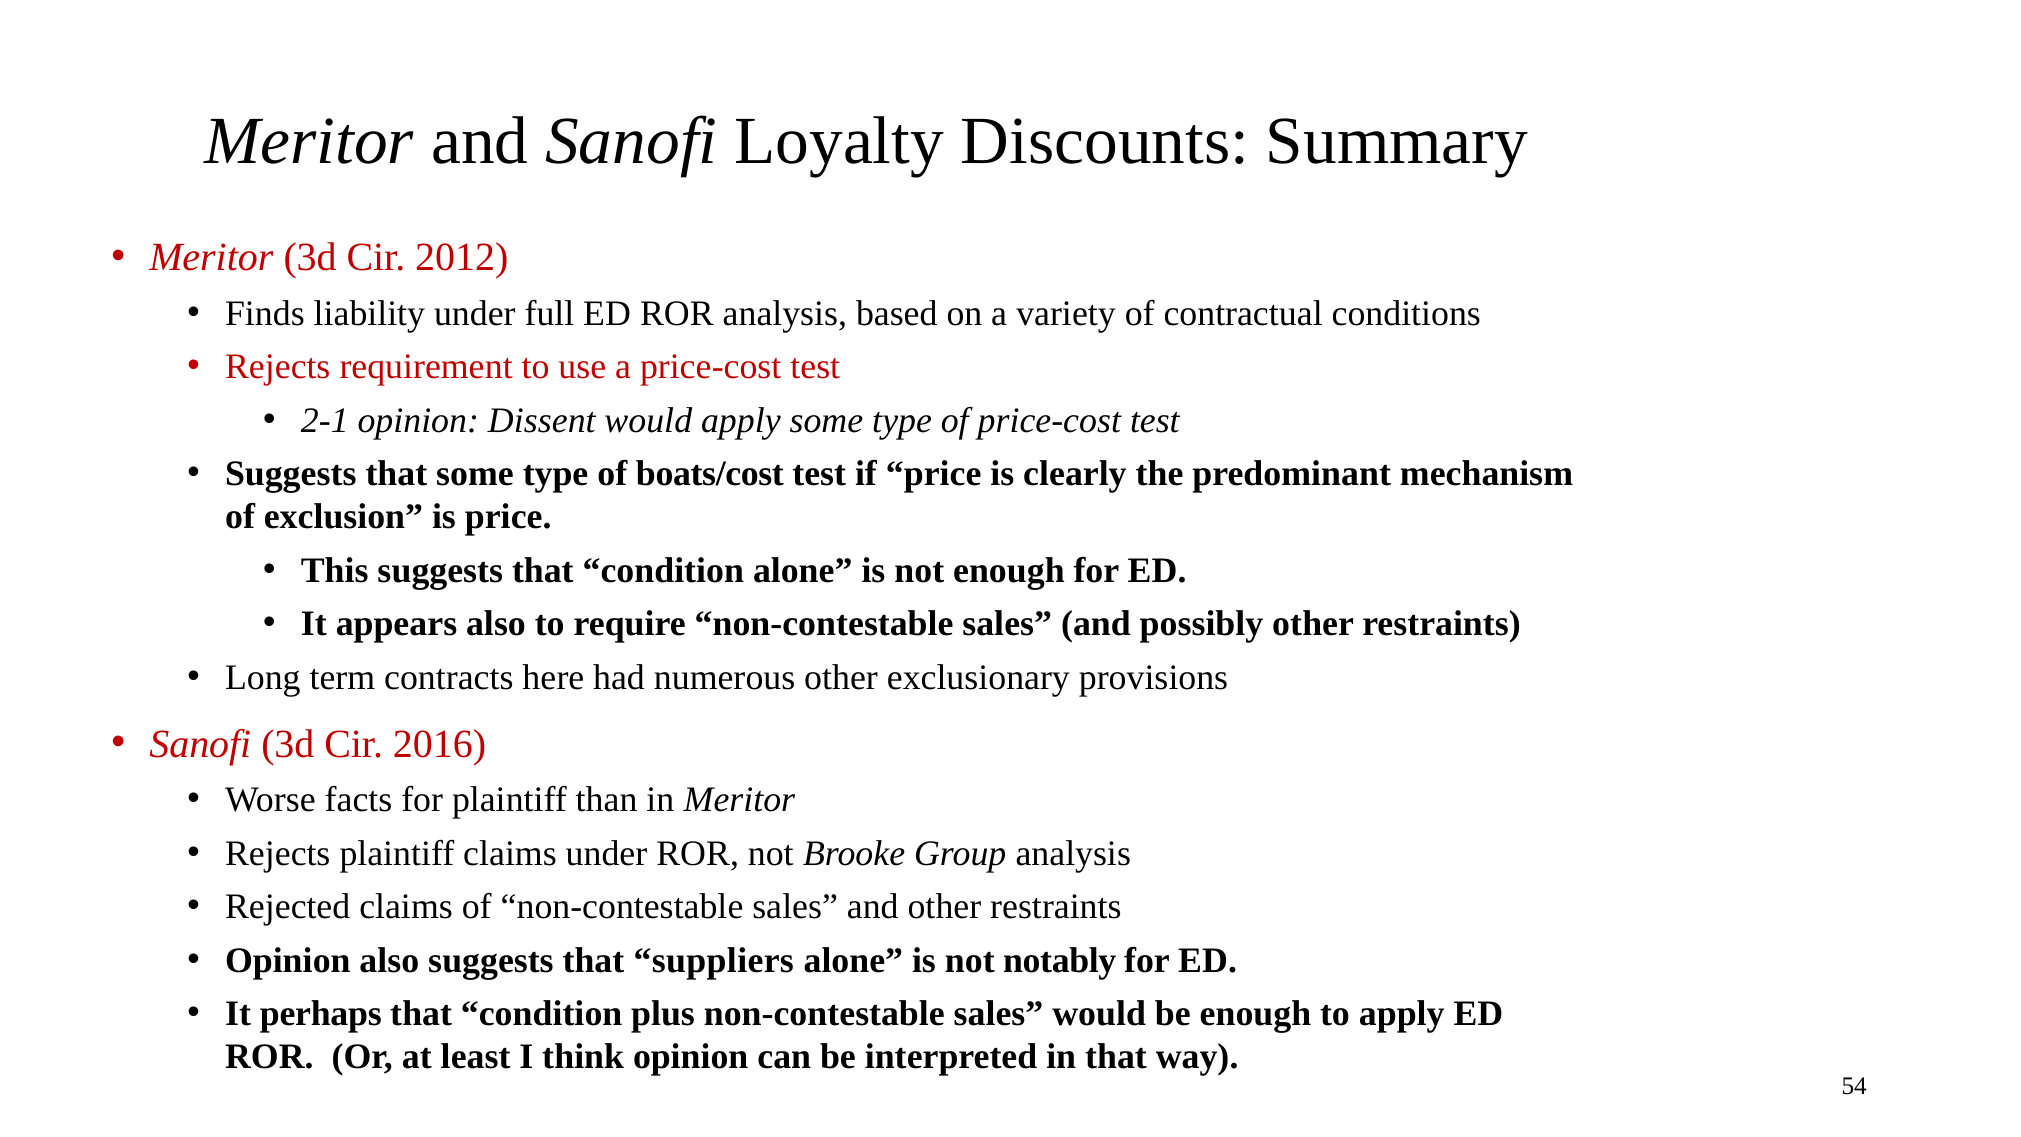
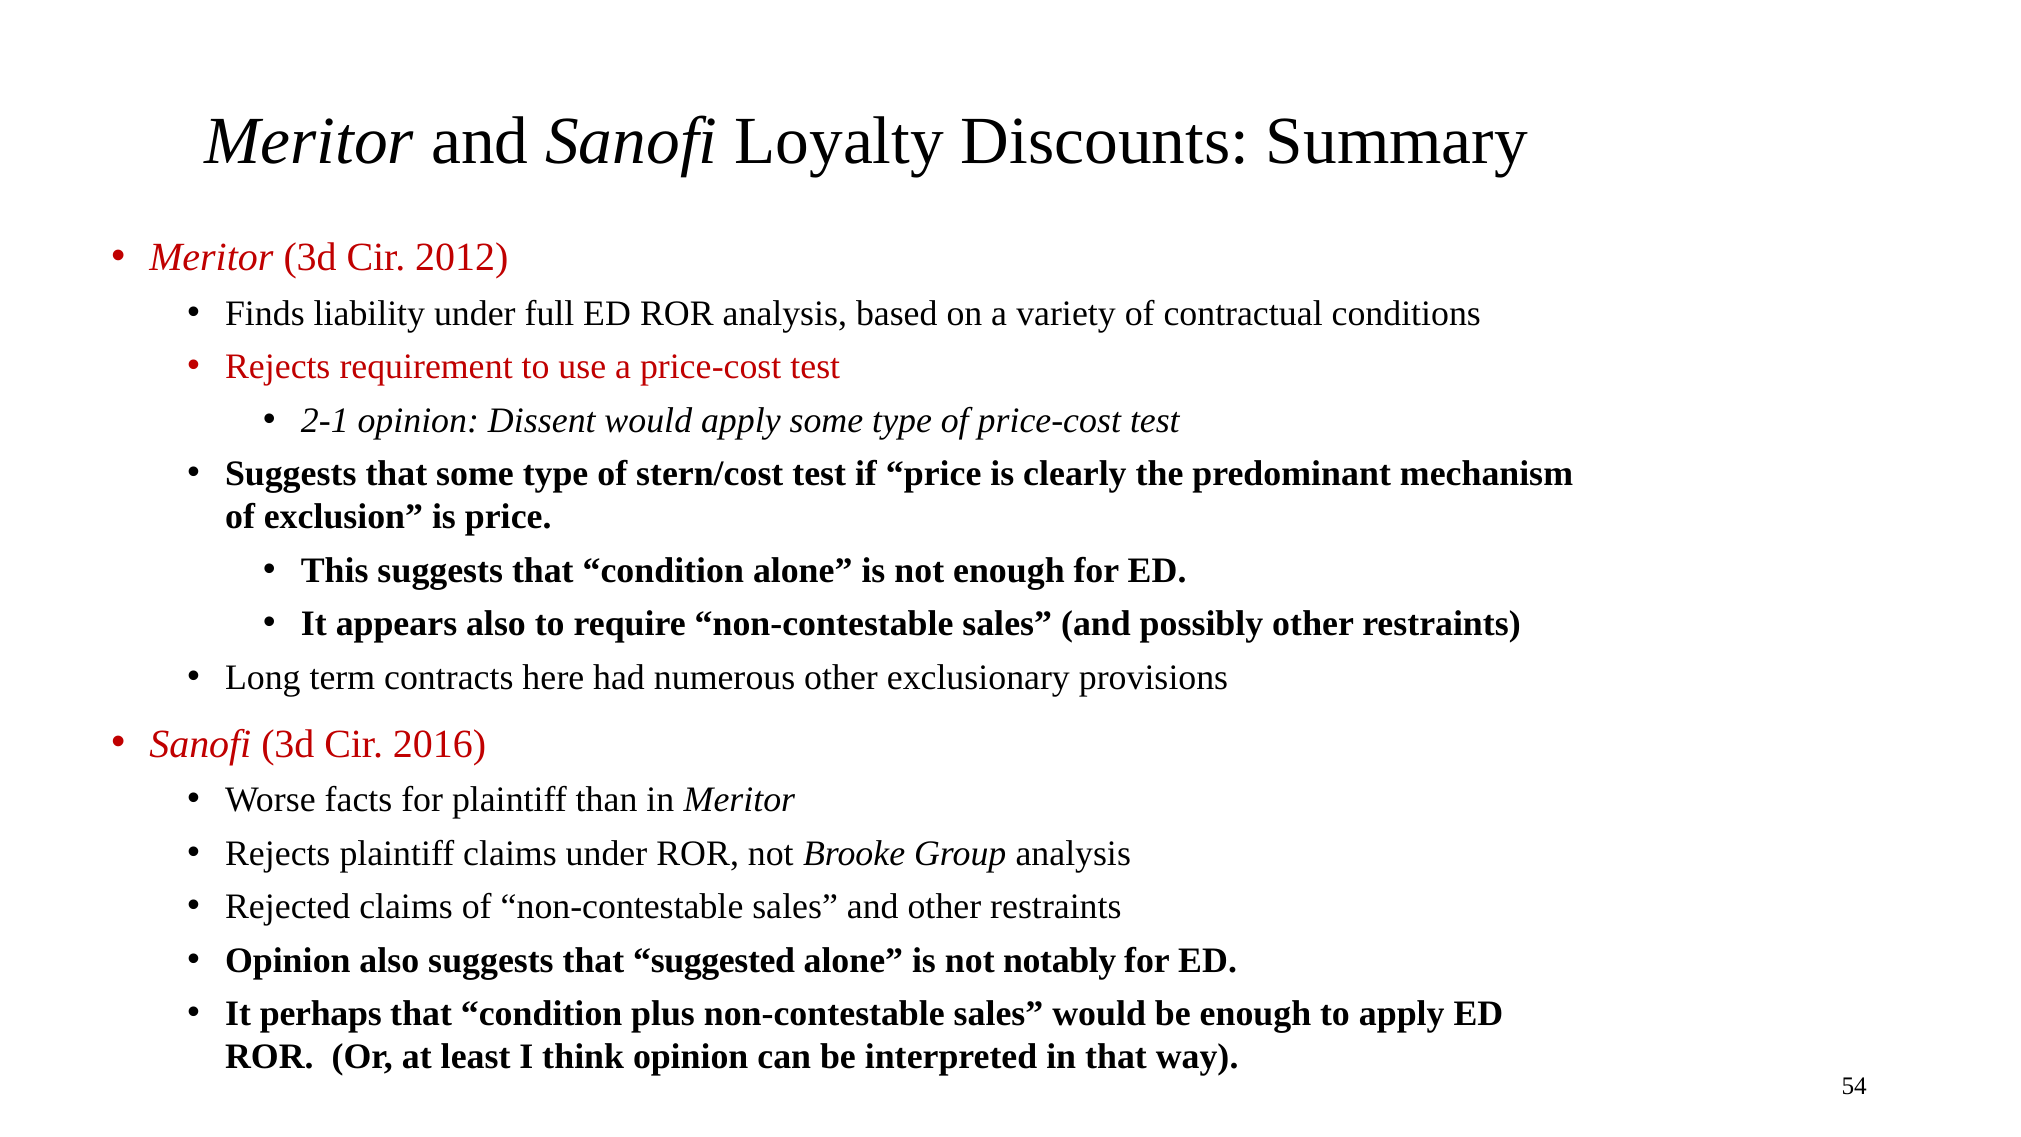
boats/cost: boats/cost -> stern/cost (710, 474)
suppliers: suppliers -> suggested (714, 960)
